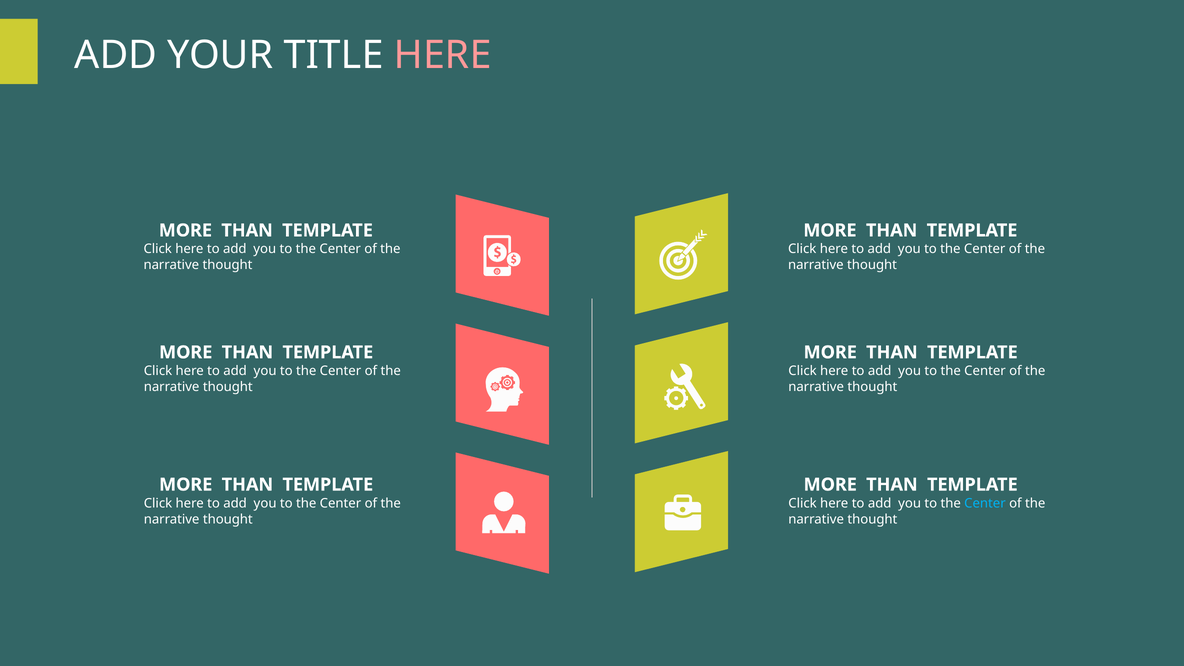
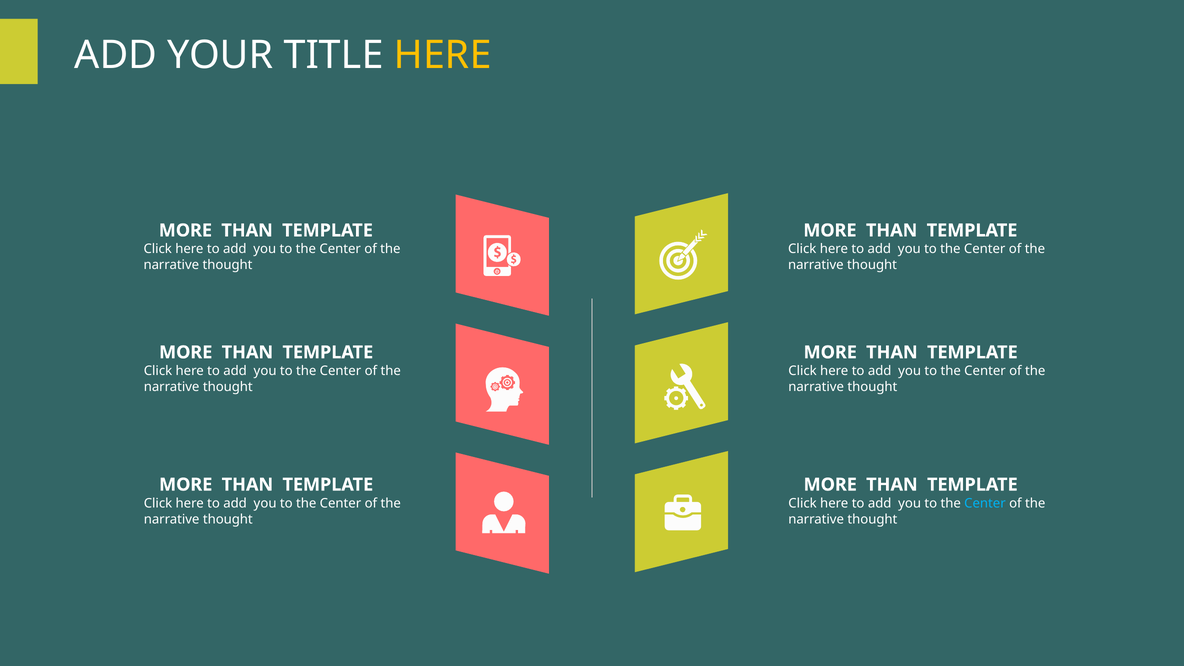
HERE colour: pink -> yellow (443, 55)
